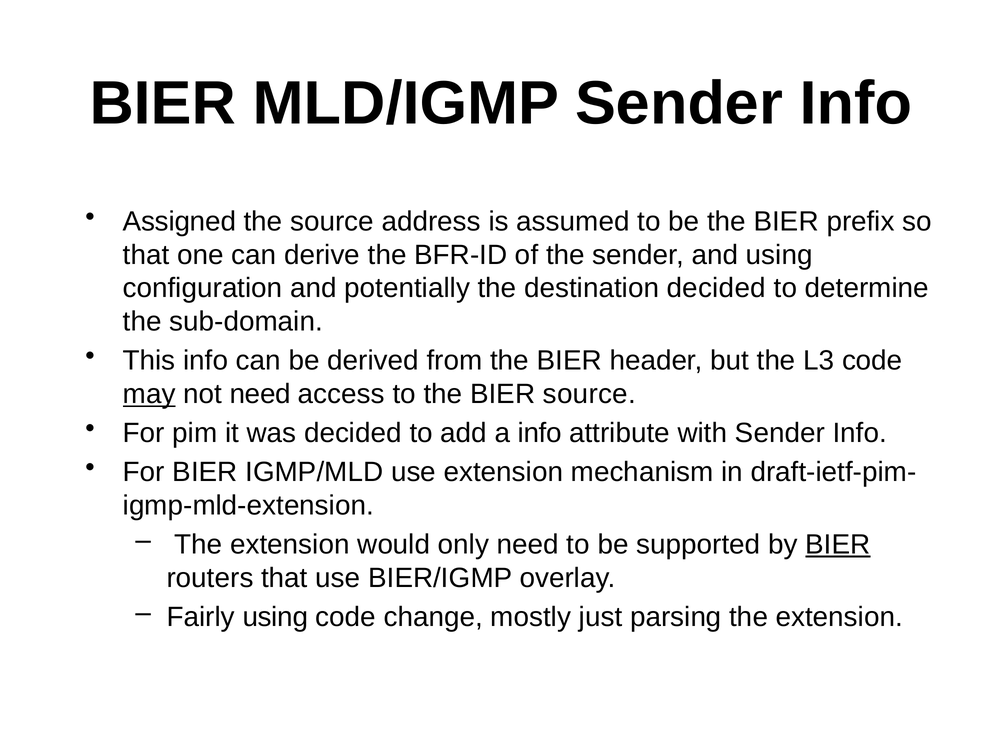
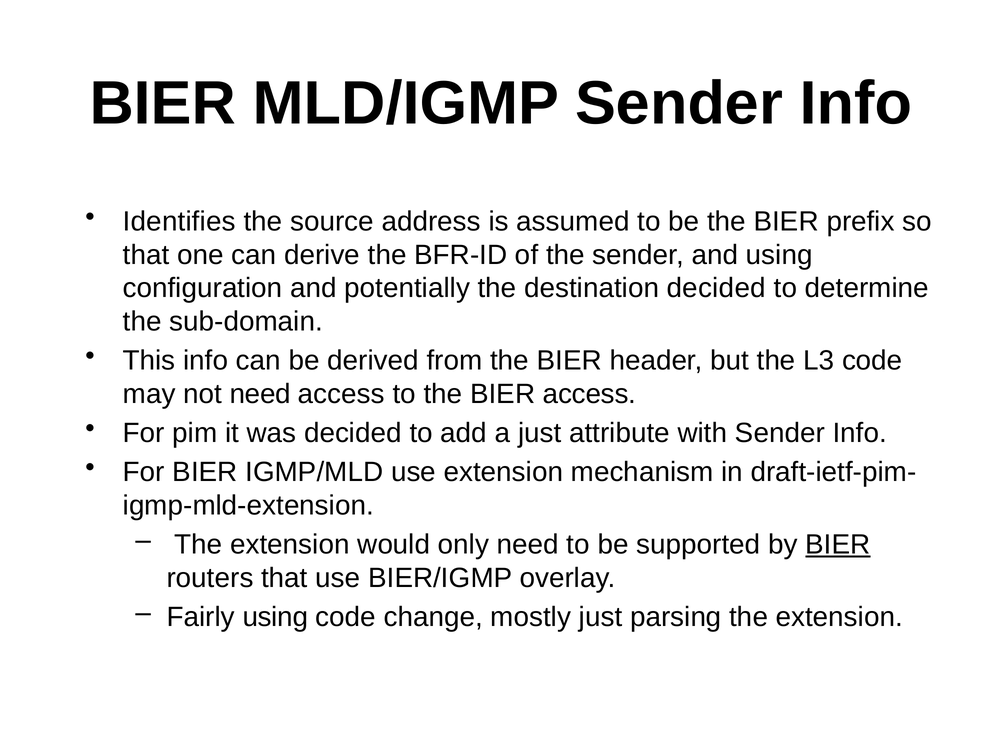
Assigned: Assigned -> Identifies (179, 221)
may underline: present -> none (149, 394)
BIER source: source -> access (590, 394)
a info: info -> just (540, 433)
